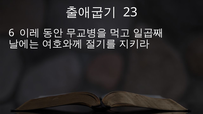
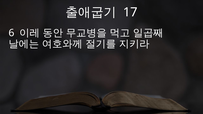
23: 23 -> 17 (130, 12)
